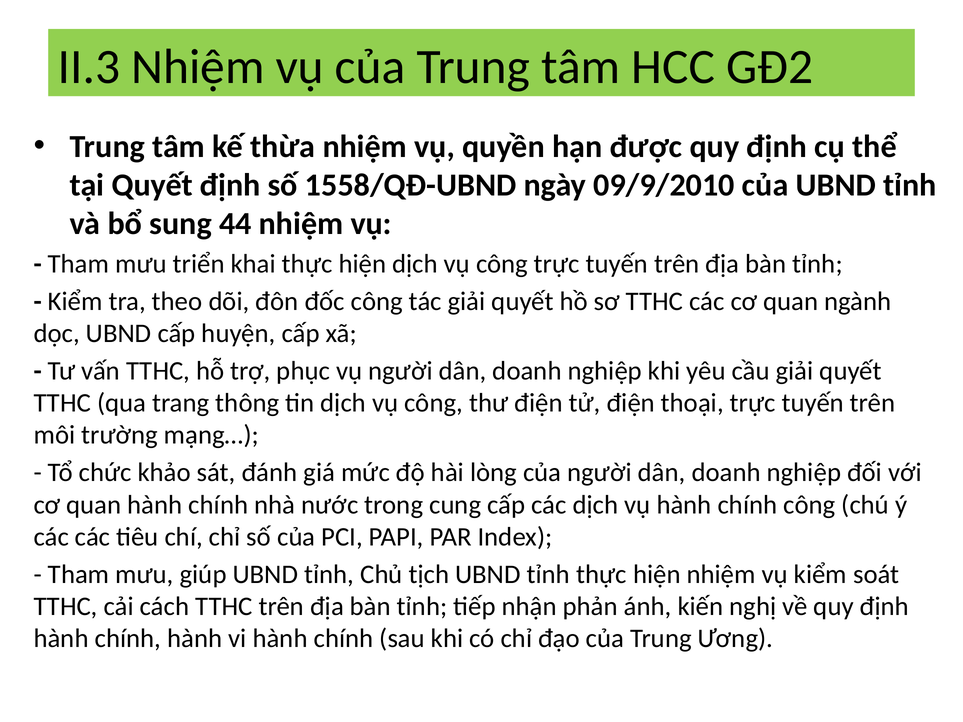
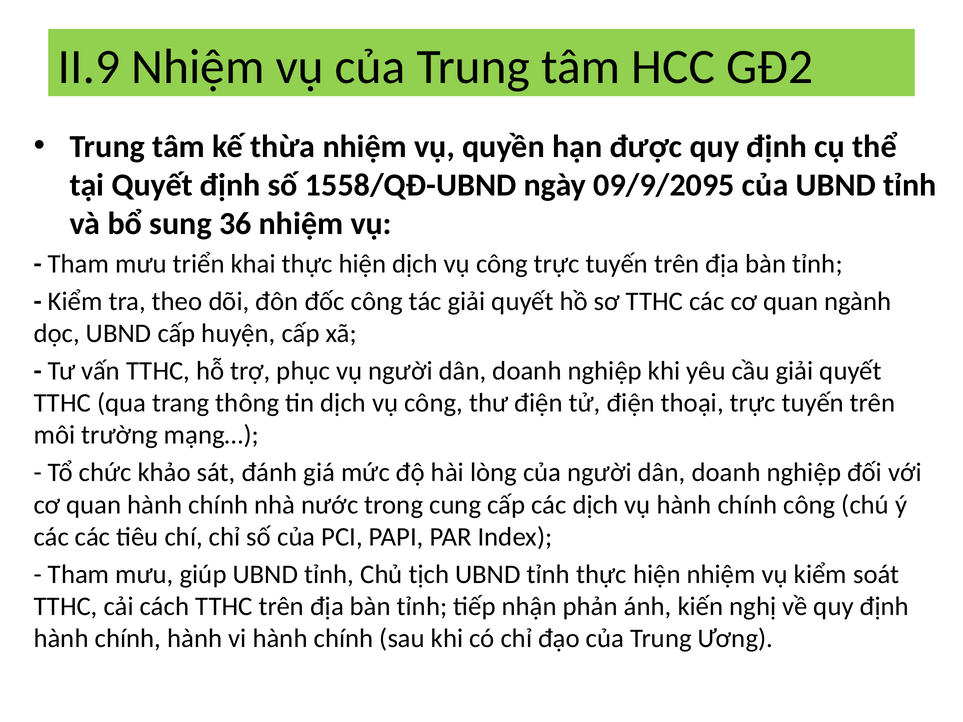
II.3: II.3 -> II.9 (89, 67)
09/9/2010: 09/9/2010 -> 09/9/2095 (664, 185)
44: 44 -> 36 (235, 224)
